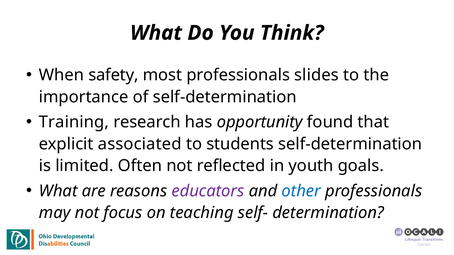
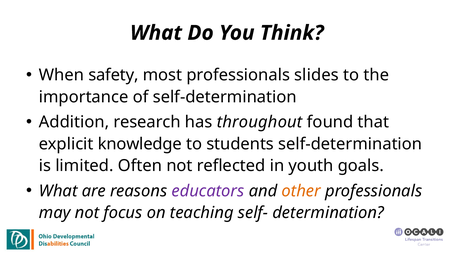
Training: Training -> Addition (74, 122)
opportunity: opportunity -> throughout (260, 122)
associated: associated -> knowledge (140, 144)
other colour: blue -> orange (301, 191)
